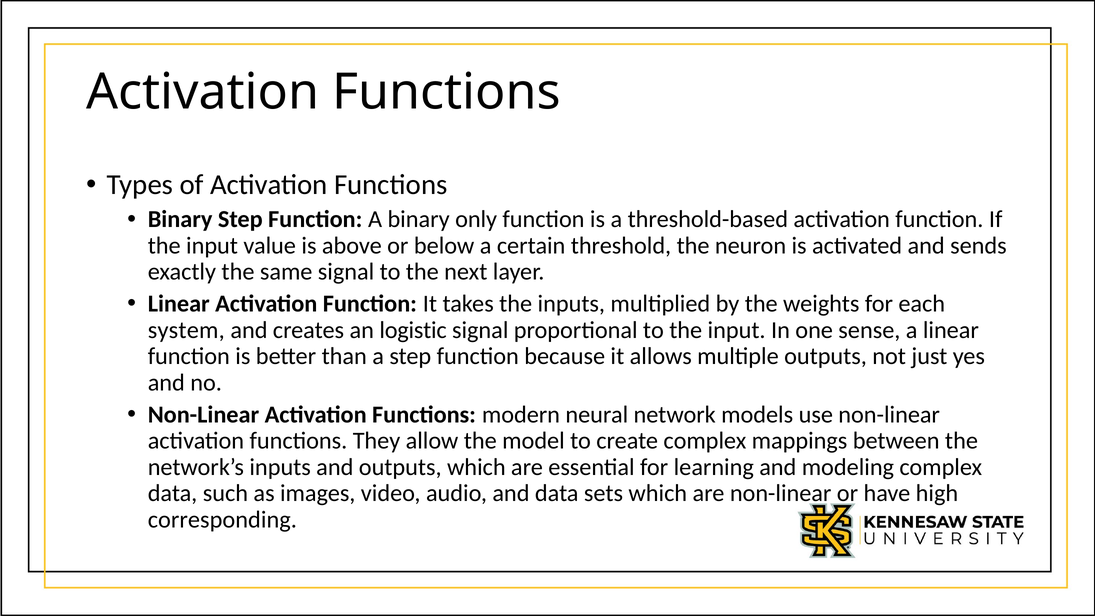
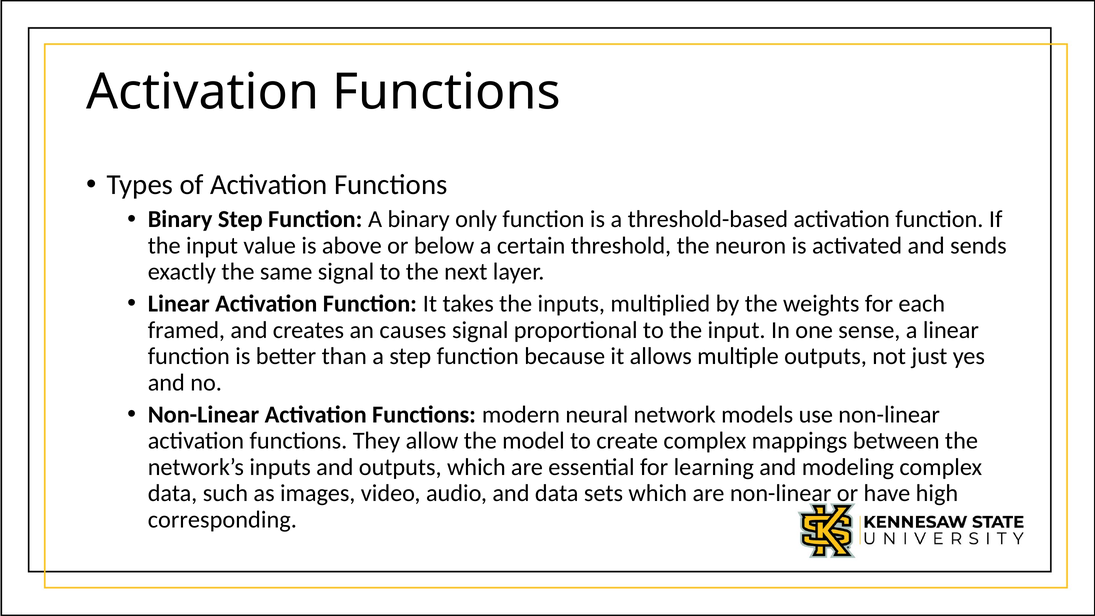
system: system -> framed (186, 330)
logistic: logistic -> causes (413, 330)
